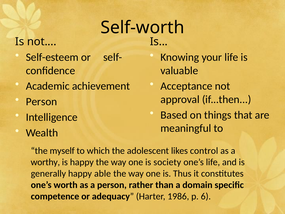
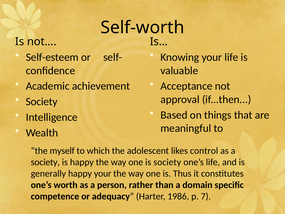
Person: Person -> Society (42, 102)
worthy: worthy -> society (45, 162)
happy able: able -> your (103, 173)
6: 6 -> 7 (206, 196)
